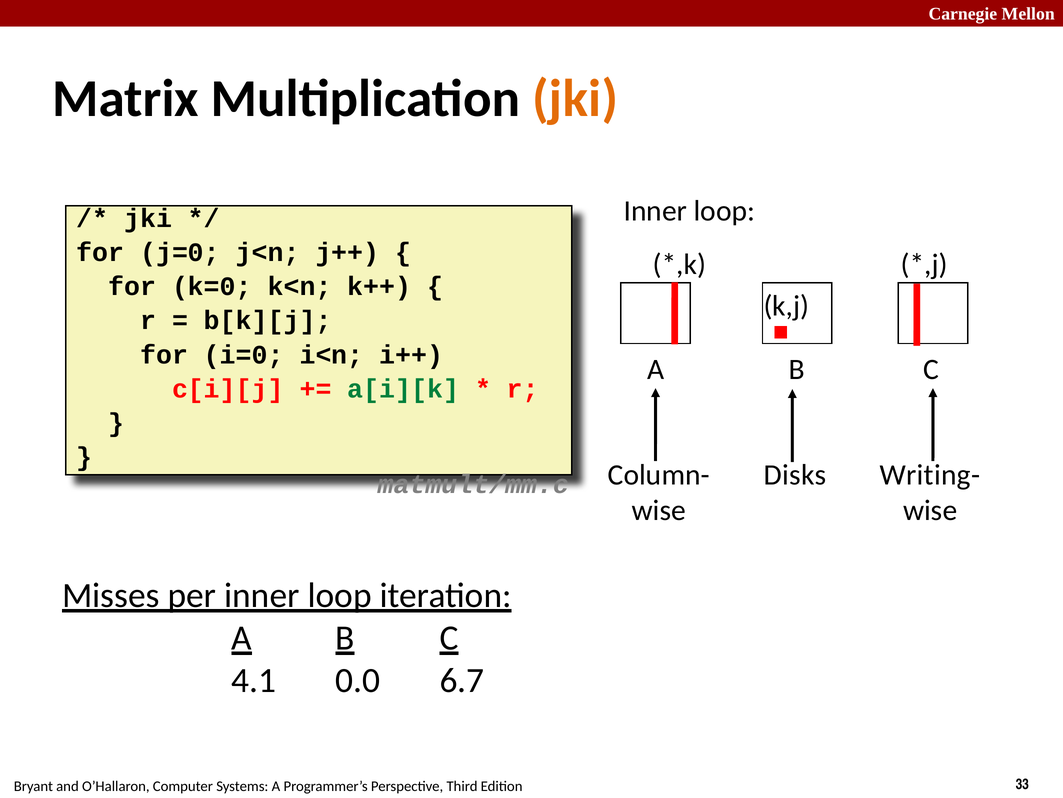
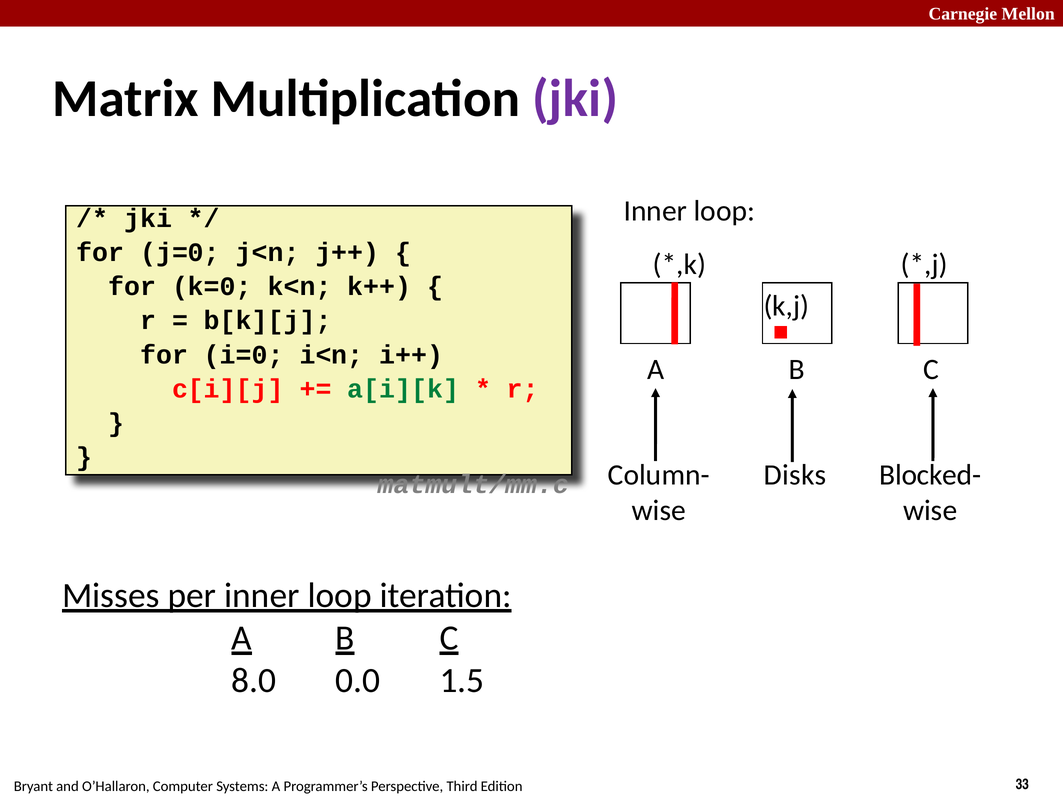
jki colour: orange -> purple (575, 99)
Writing-: Writing- -> Blocked- (930, 474)
4.1: 4.1 -> 8.0 (254, 680)
6.7: 6.7 -> 1.5 (462, 680)
